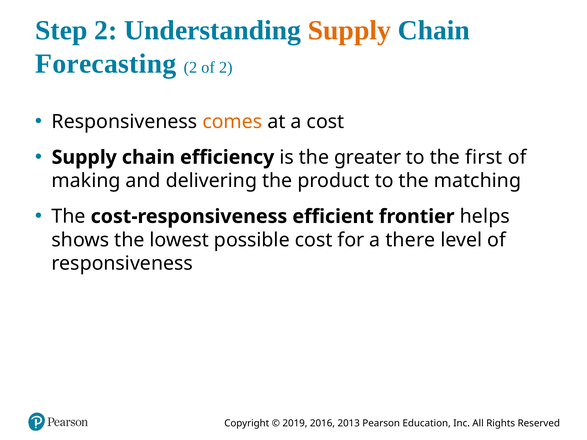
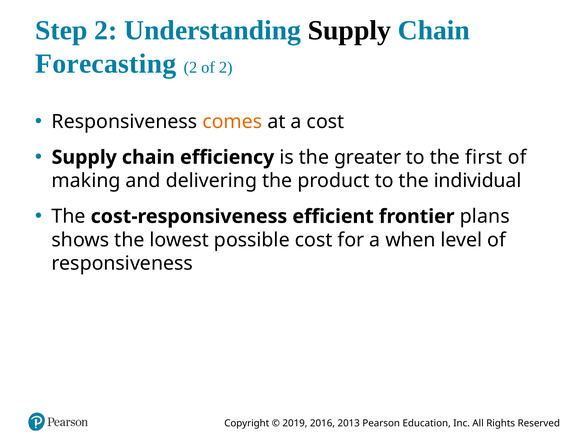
Supply colour: orange -> black (349, 30)
matching: matching -> individual (478, 181)
helps: helps -> plans (485, 217)
there: there -> when (410, 240)
